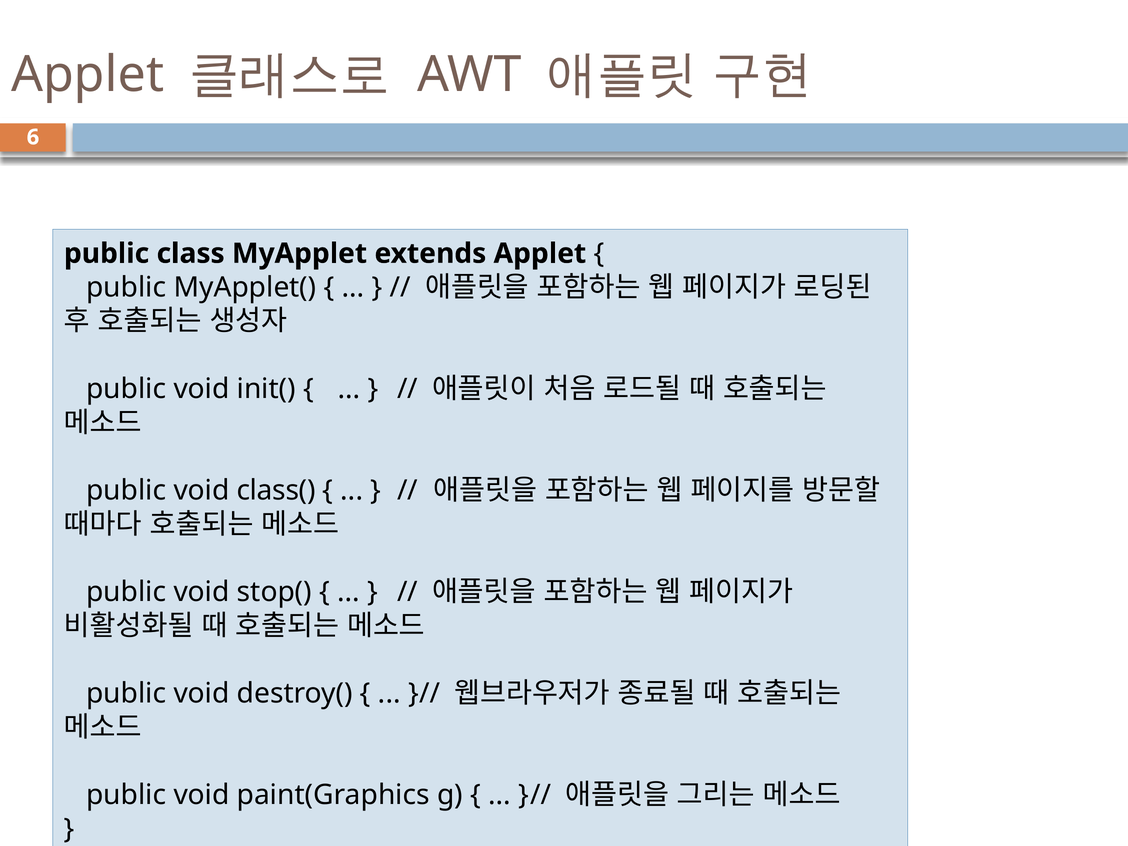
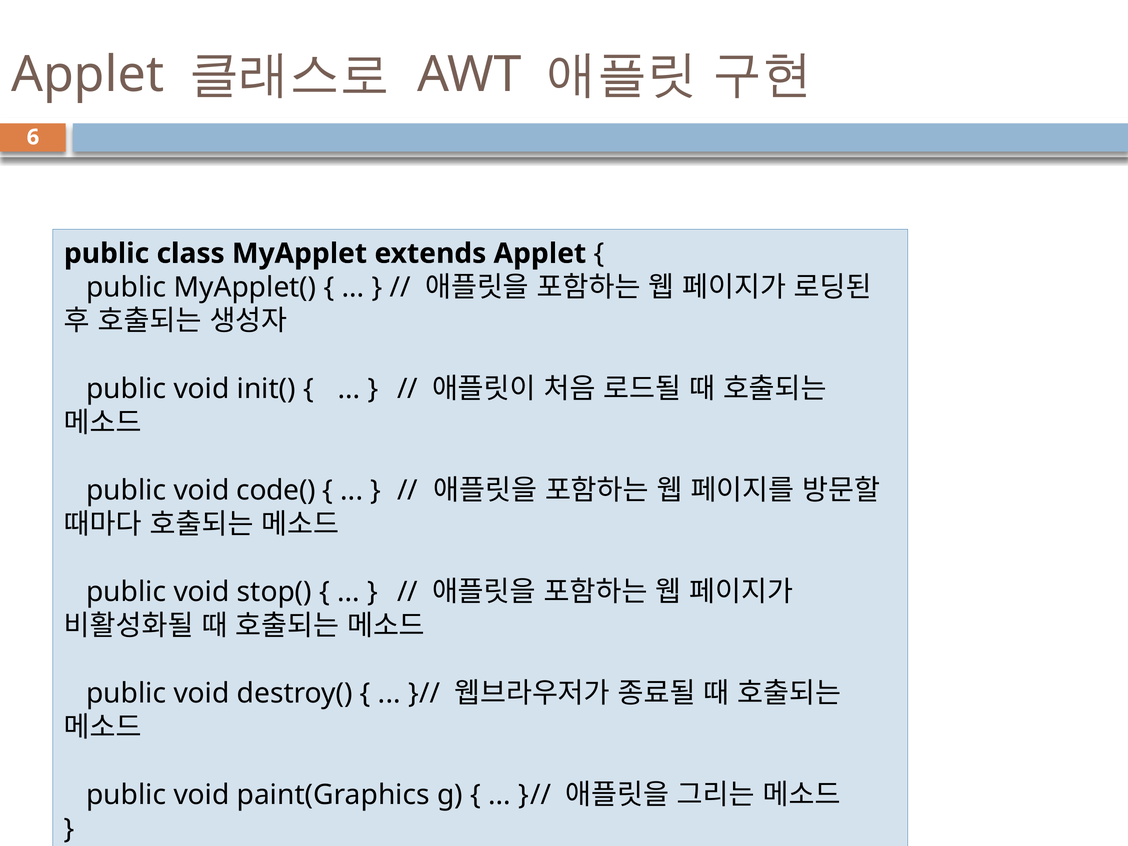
class(: class( -> code( (276, 490)
